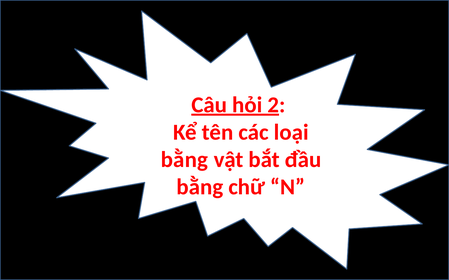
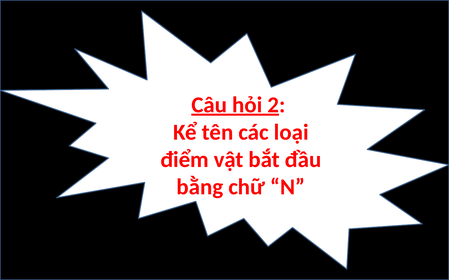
bằng: bằng -> điểm (185, 160)
